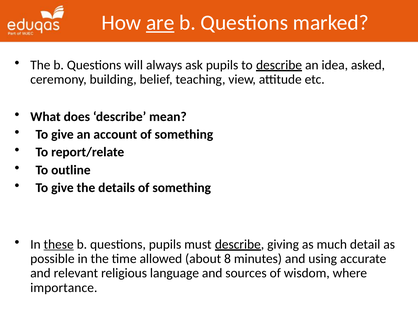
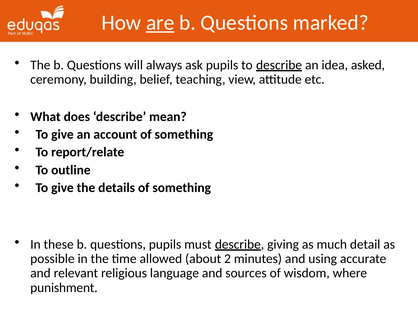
these underline: present -> none (59, 244)
8: 8 -> 2 (228, 258)
importance: importance -> punishment (64, 287)
